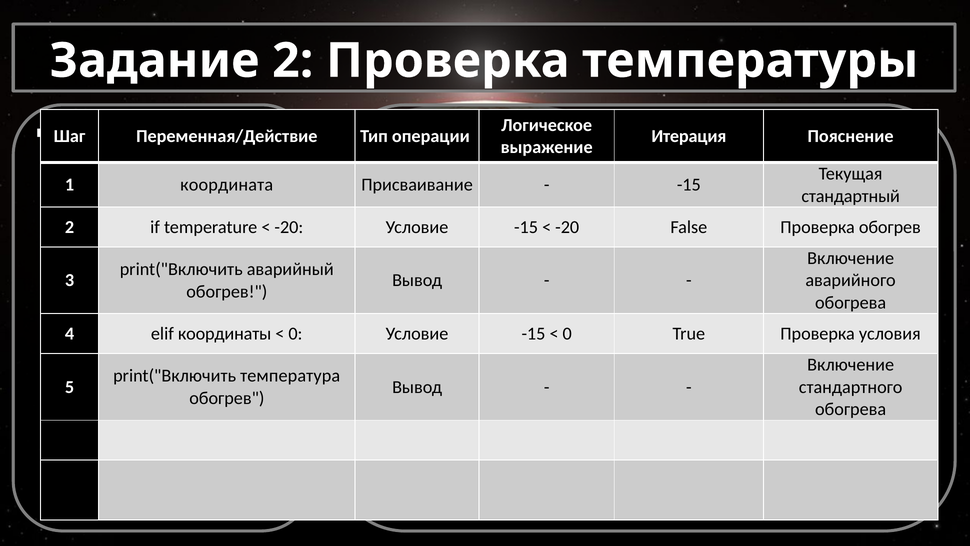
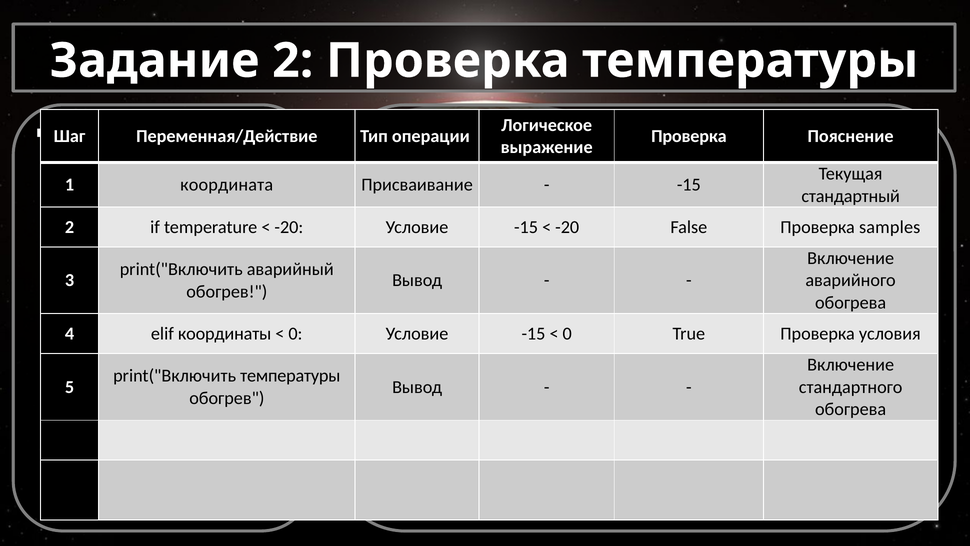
Итерация: Итерация -> Проверка (689, 136)
Проверка обогрев: обогрев -> samples (890, 227)
print("Включить температура: температура -> температуры (290, 376)
